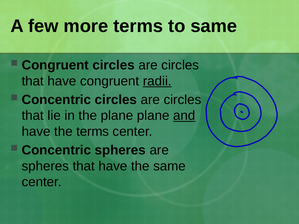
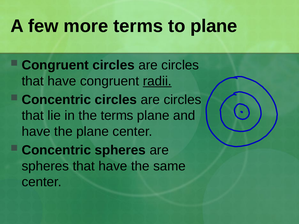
to same: same -> plane (214, 26)
the plane: plane -> terms (117, 116)
and underline: present -> none (184, 116)
the terms: terms -> plane (93, 132)
